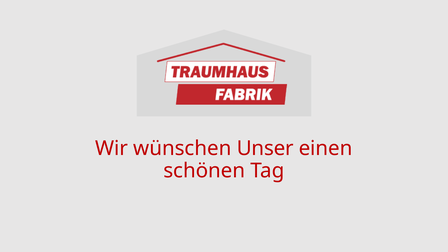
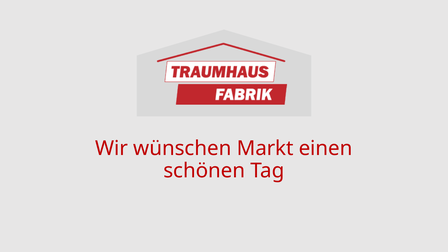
Unser: Unser -> Markt (265, 149)
